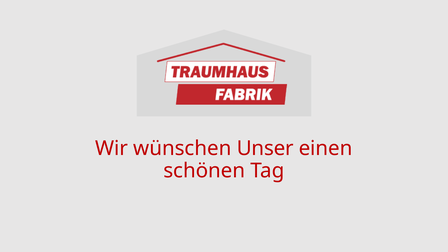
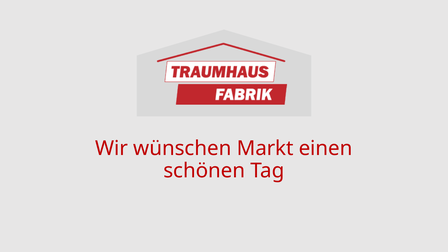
Unser: Unser -> Markt (265, 149)
